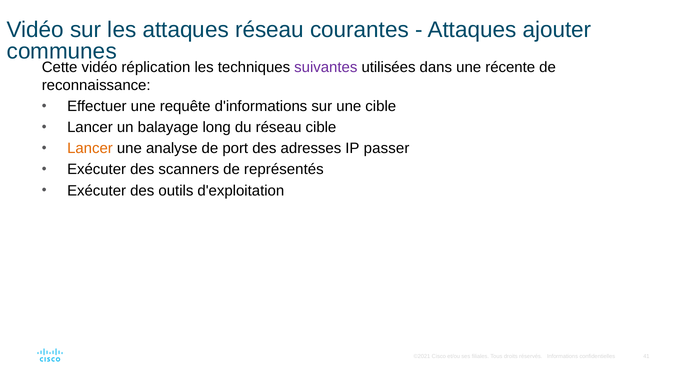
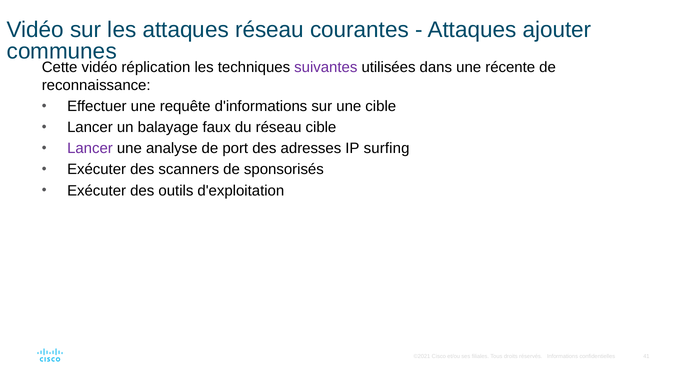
long: long -> faux (217, 127)
Lancer colour: orange -> purple (90, 148)
passer: passer -> surfing (387, 148)
représentés: représentés -> sponsorisés (284, 169)
